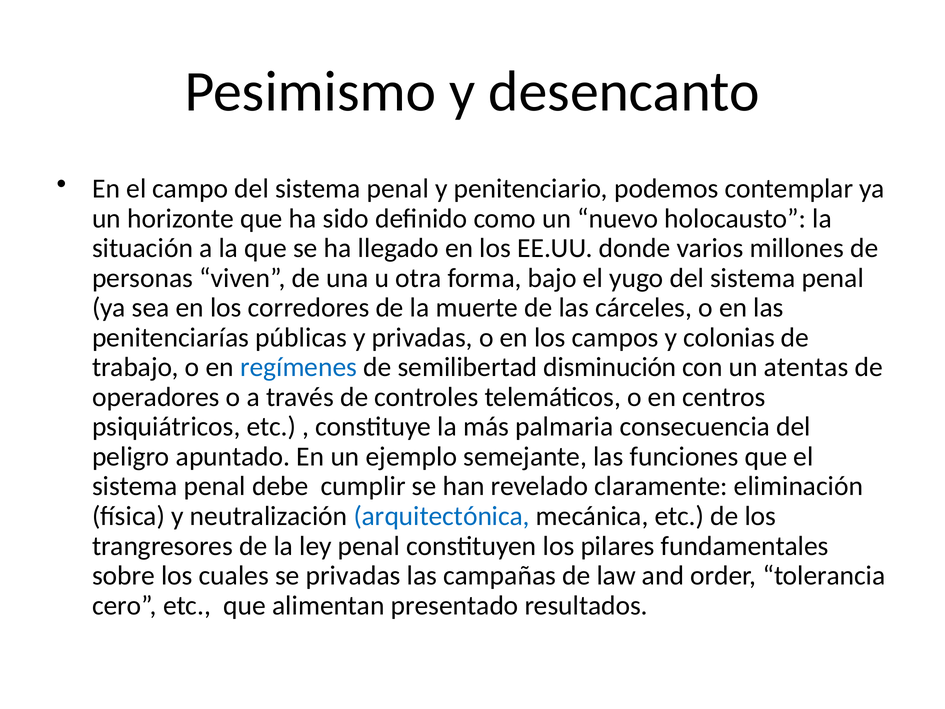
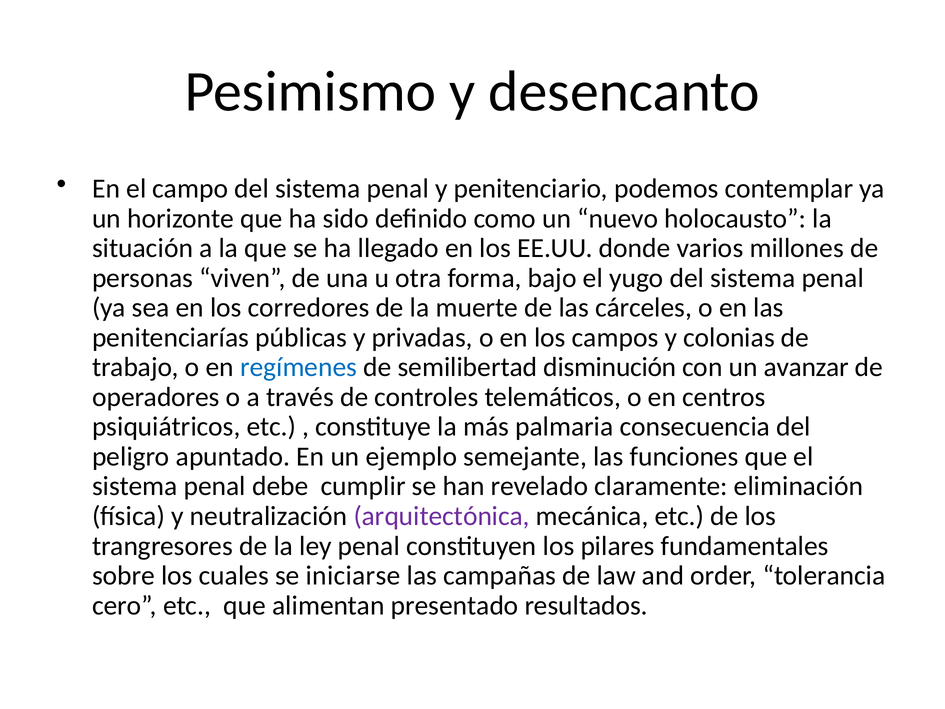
atentas: atentas -> avanzar (806, 367)
arquitectónica colour: blue -> purple (442, 516)
se privadas: privadas -> iniciarse (353, 576)
